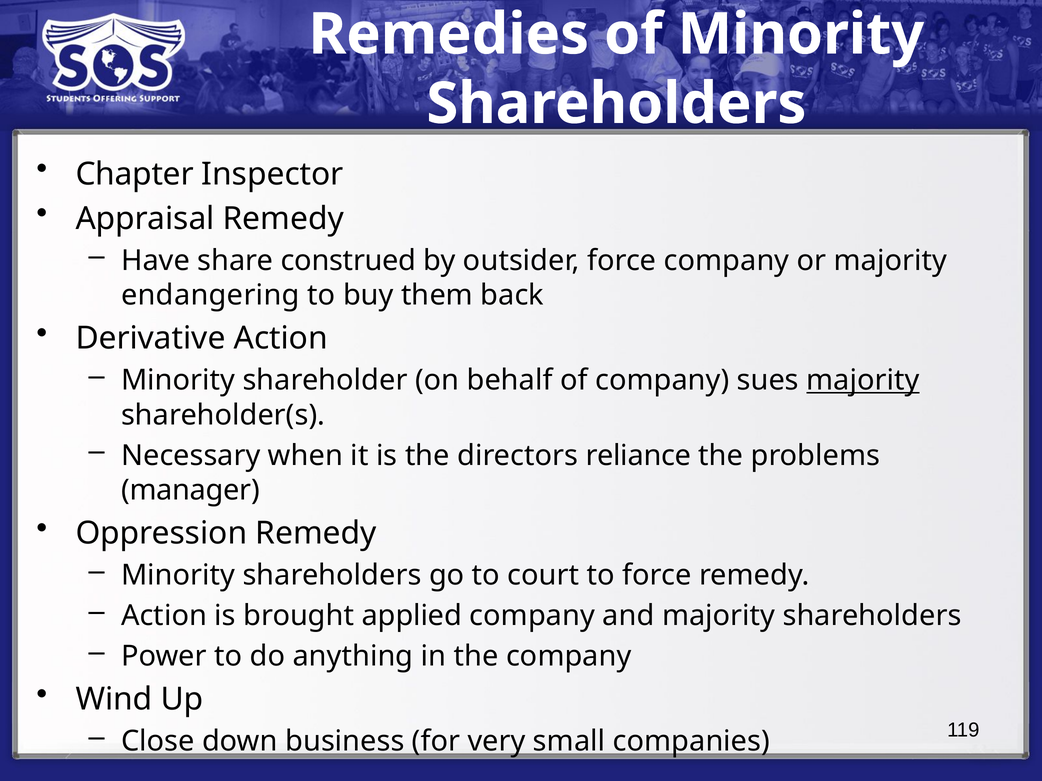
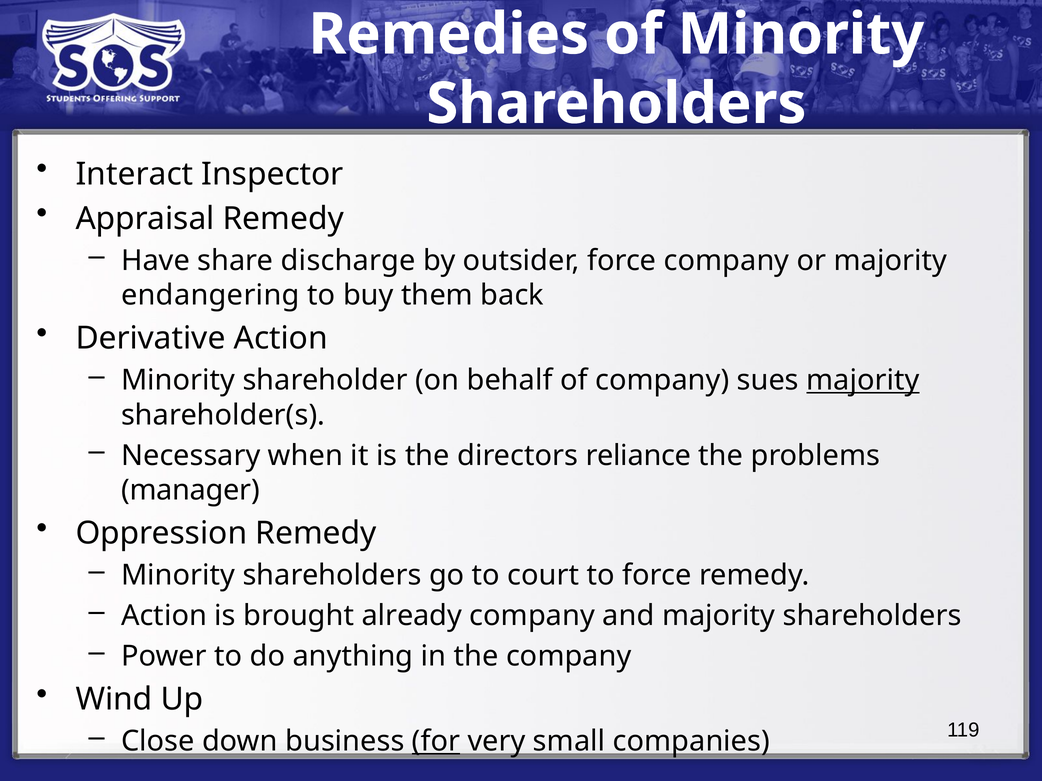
Chapter: Chapter -> Interact (134, 174)
construed: construed -> discharge (348, 261)
applied: applied -> already (412, 616)
for underline: none -> present (436, 742)
